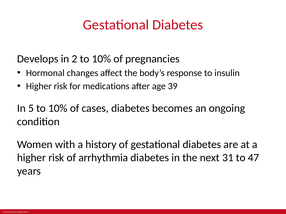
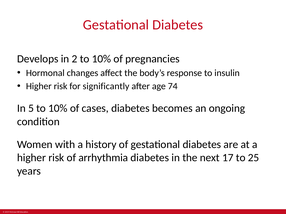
medications: medications -> significantly (106, 86)
39: 39 -> 74 (173, 86)
31: 31 -> 17 (228, 158)
47: 47 -> 25 (254, 158)
